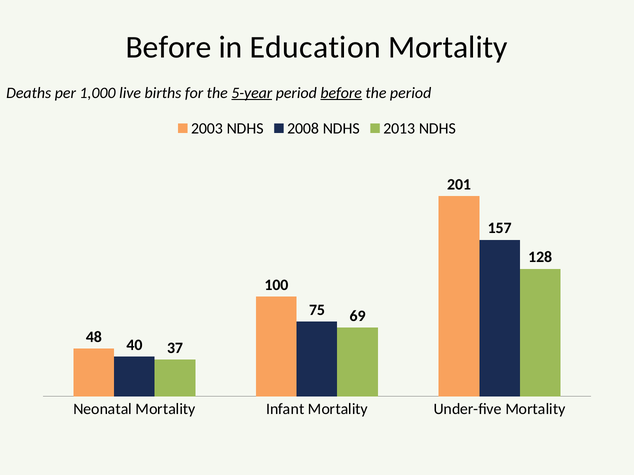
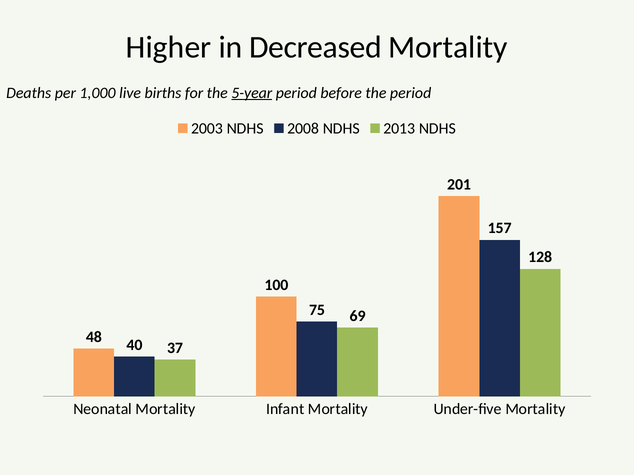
Before: Before -> Higher (169, 47)
Education: Education -> Decreased (315, 47)
before underline: present -> none (341, 93)
